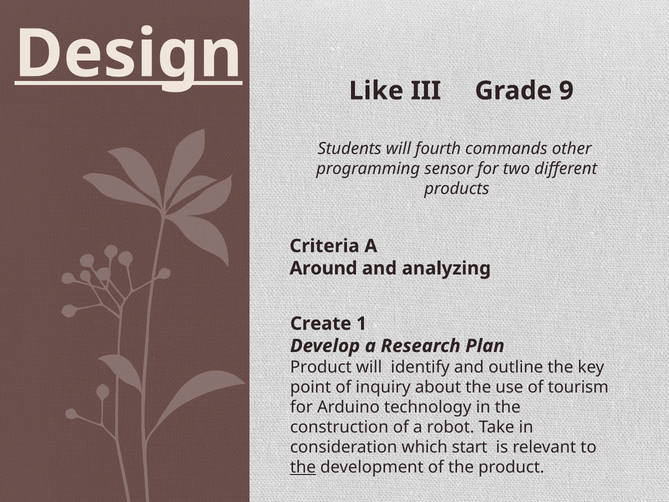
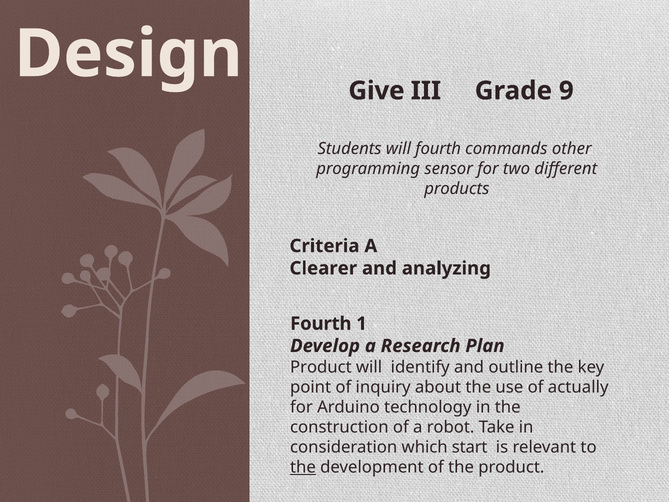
Design underline: present -> none (128, 54)
Like: Like -> Give (376, 91)
Around: Around -> Clearer (323, 268)
Create: Create -> Fourth (321, 323)
tourism: tourism -> actually (578, 387)
